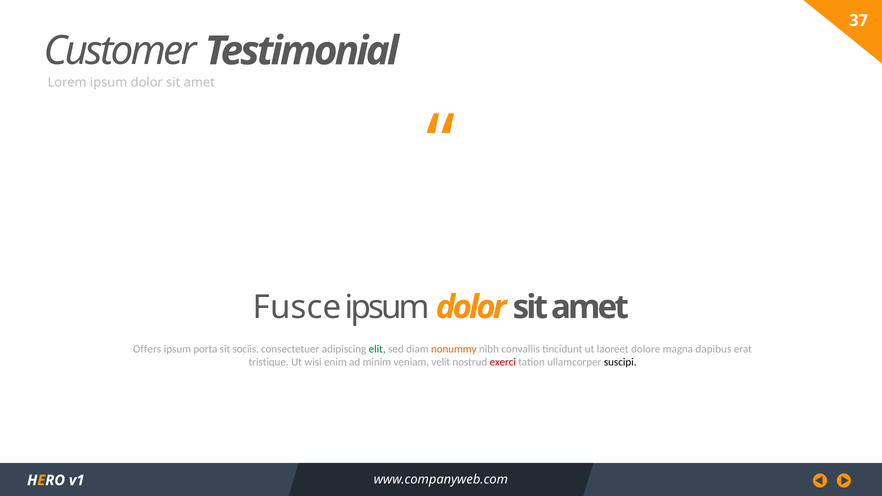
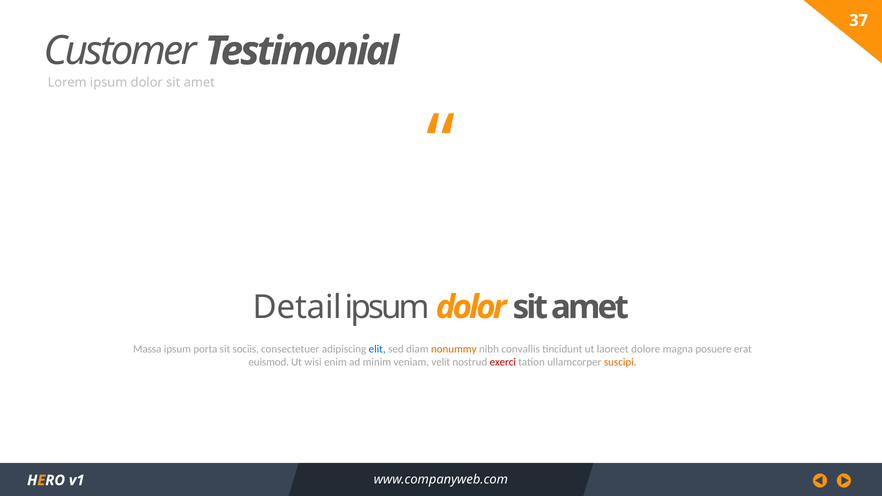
Fusce: Fusce -> Detail (297, 307)
Offers: Offers -> Massa (147, 349)
elit colour: green -> blue (377, 349)
dapibus: dapibus -> posuere (714, 349)
tristique: tristique -> euismod (269, 362)
suscipi colour: black -> orange (620, 362)
